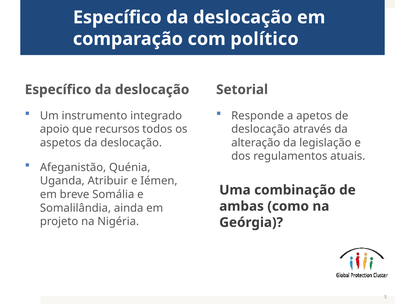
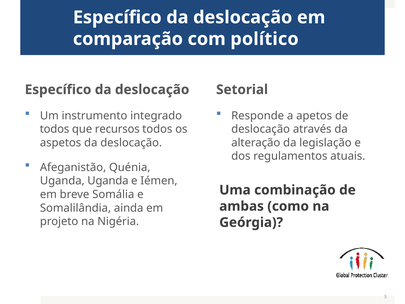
apoio: apoio -> todos (55, 129)
Uganda Atribuir: Atribuir -> Uganda (108, 181)
